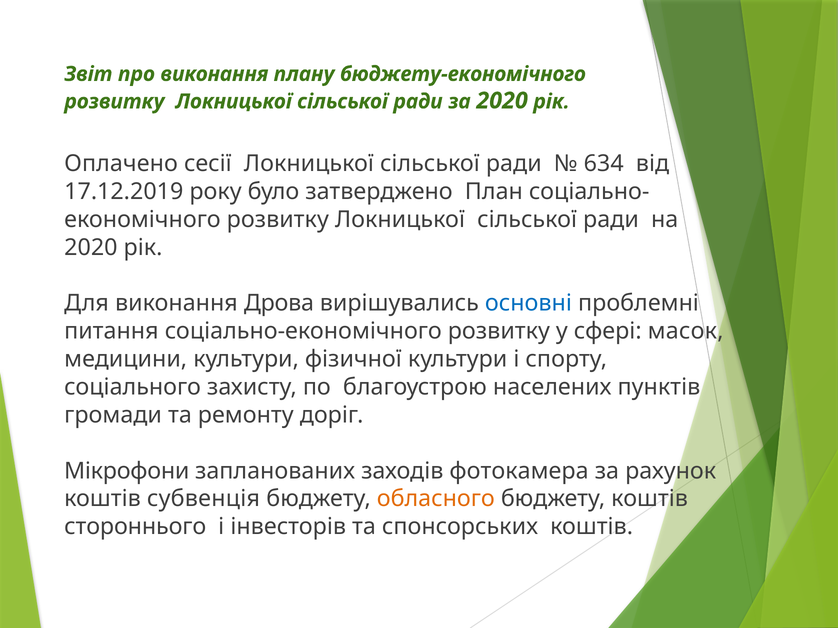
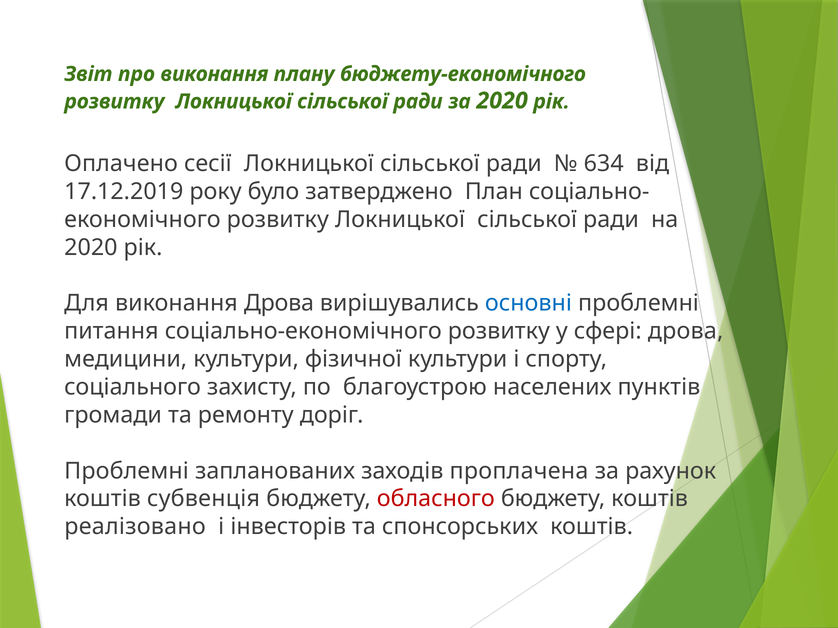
сфері масок: масок -> дрова (686, 332)
Мікрофони: Мікрофони -> Проблемні (127, 471)
фотокамера: фотокамера -> проплачена (519, 471)
обласного colour: orange -> red (436, 499)
стороннього: стороннього -> реалізовано (135, 527)
